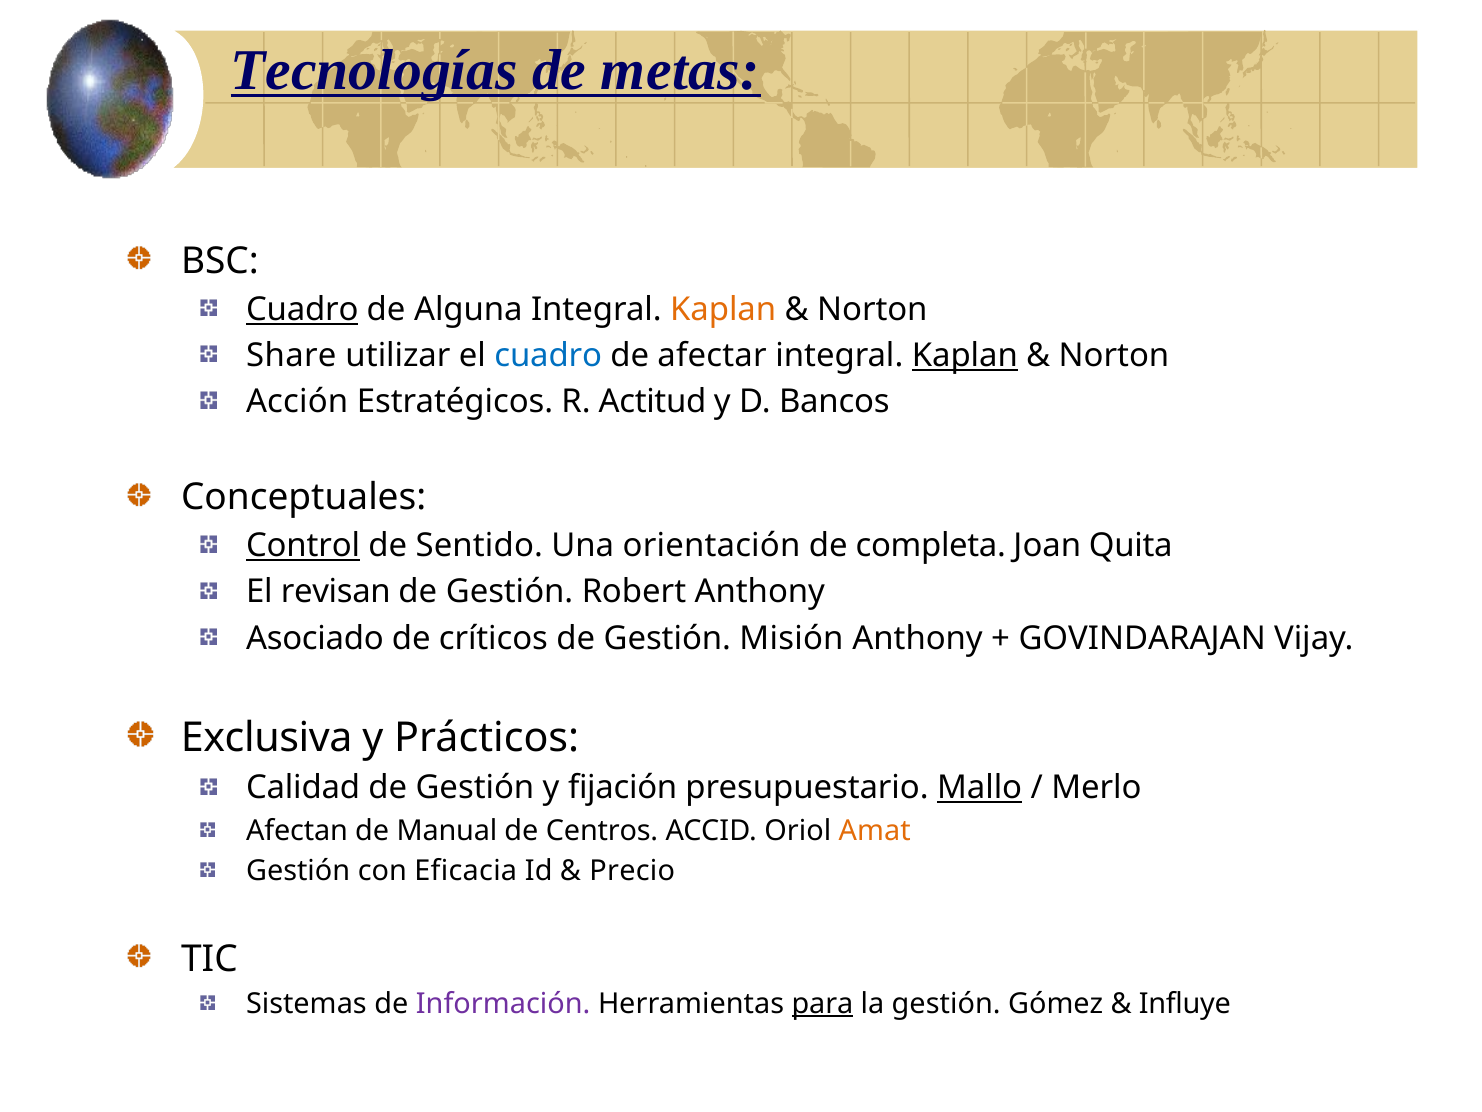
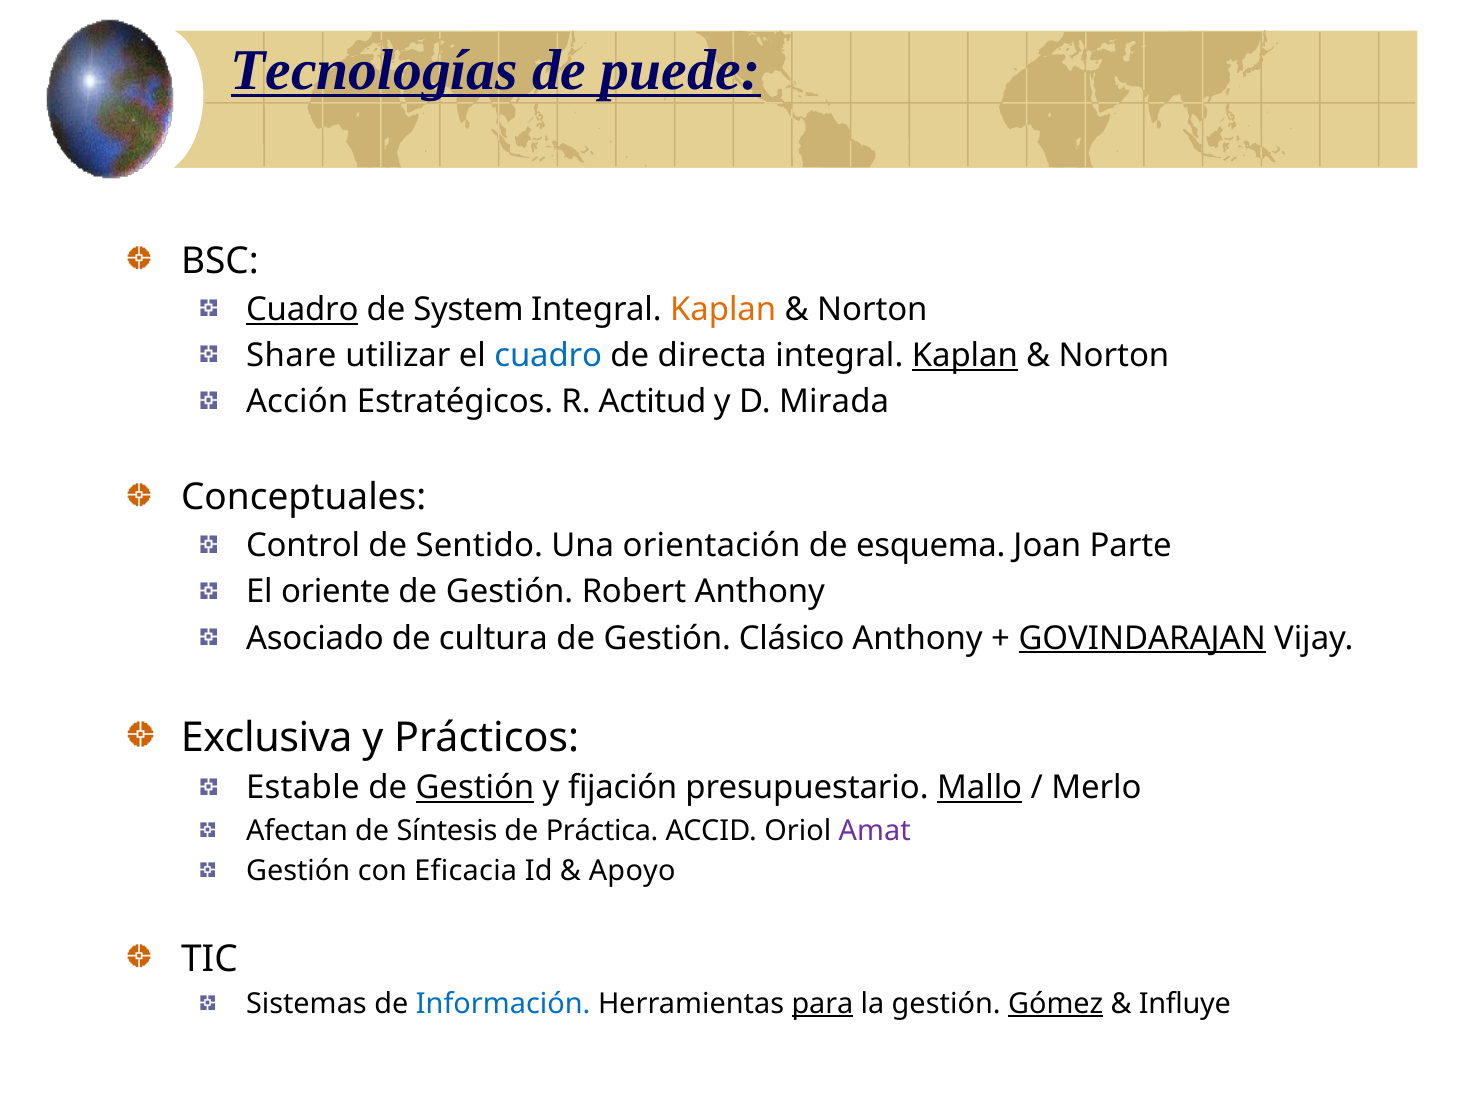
metas: metas -> puede (681, 70)
Alguna: Alguna -> System (469, 309)
afectar: afectar -> directa (712, 356)
Bancos: Bancos -> Mirada (834, 402)
Control underline: present -> none (303, 546)
completa: completa -> esquema (931, 546)
Quita: Quita -> Parte (1131, 546)
revisan: revisan -> oriente (336, 592)
críticos: críticos -> cultura (493, 638)
Misión: Misión -> Clásico (792, 638)
GOVINDARAJAN underline: none -> present (1142, 638)
Calidad: Calidad -> Estable (303, 788)
Gestión underline: none -> present (475, 788)
Manual: Manual -> Síntesis (447, 830)
Centros: Centros -> Práctica (602, 830)
Amat colour: orange -> purple (875, 830)
Precio: Precio -> Apoyo (632, 871)
Información colour: purple -> blue (503, 1003)
Gómez underline: none -> present (1056, 1003)
